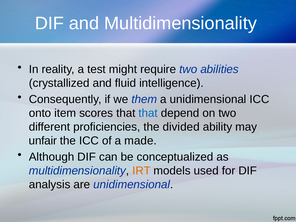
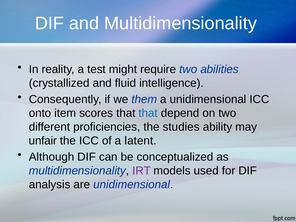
divided: divided -> studies (181, 127)
made: made -> latent (141, 141)
IRT colour: orange -> purple (141, 171)
